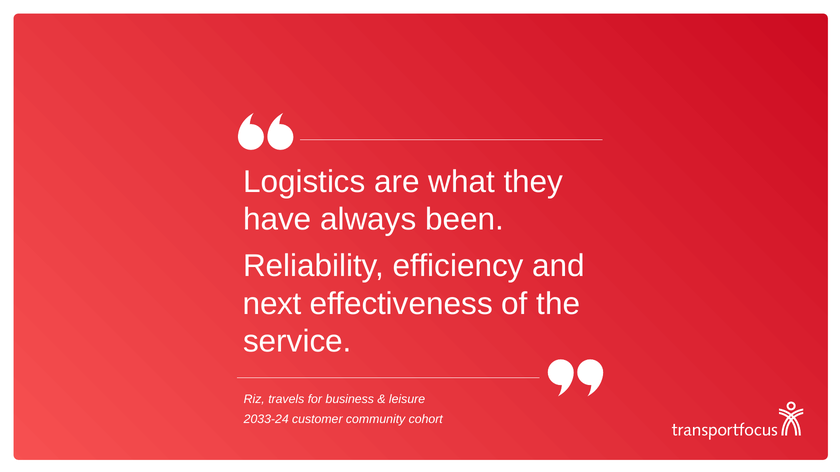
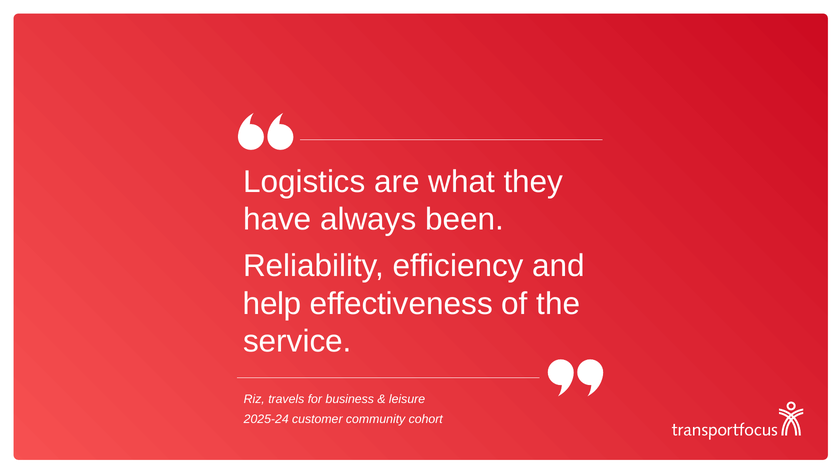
next: next -> help (272, 304)
2033-24: 2033-24 -> 2025-24 (266, 420)
